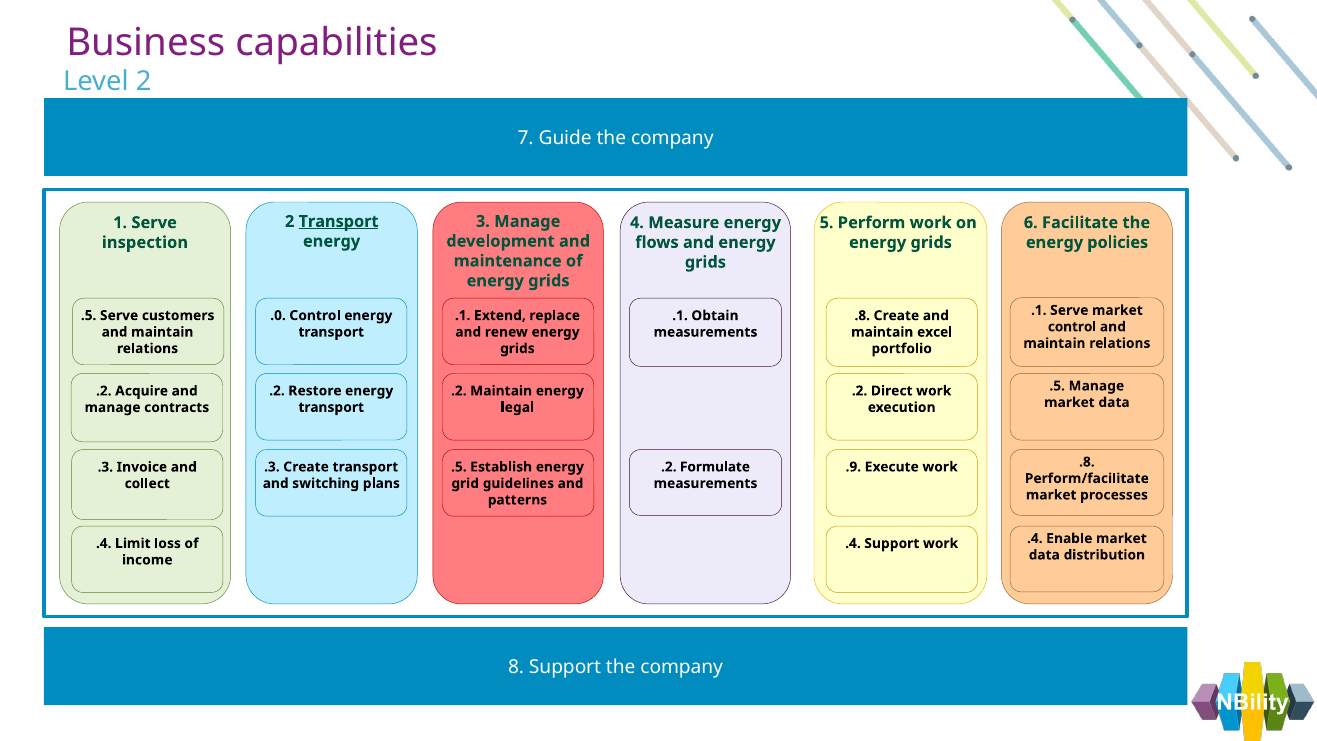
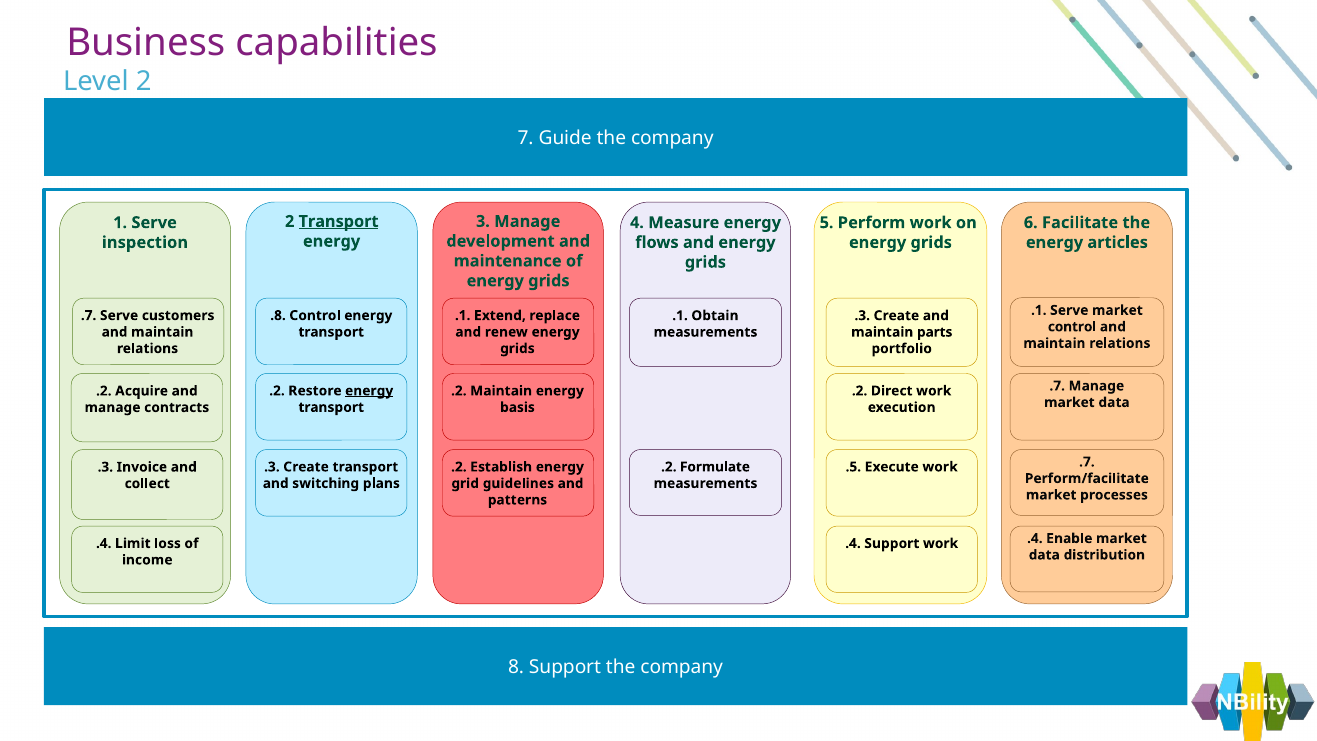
policies: policies -> articles (1118, 242)
.5: .5 -> .7 (89, 315)
.0: .0 -> .8 (278, 315)
.8: .8 -> .3 (862, 316)
excel: excel -> parts (935, 332)
.5: .5 -> .7 (1057, 386)
energy underline: none -> present (369, 391)
legal: legal -> basis (517, 407)
.8: .8 -> .7 (1087, 462)
.5: .5 -> .2 (459, 467)
.9: .9 -> .5 (853, 467)
